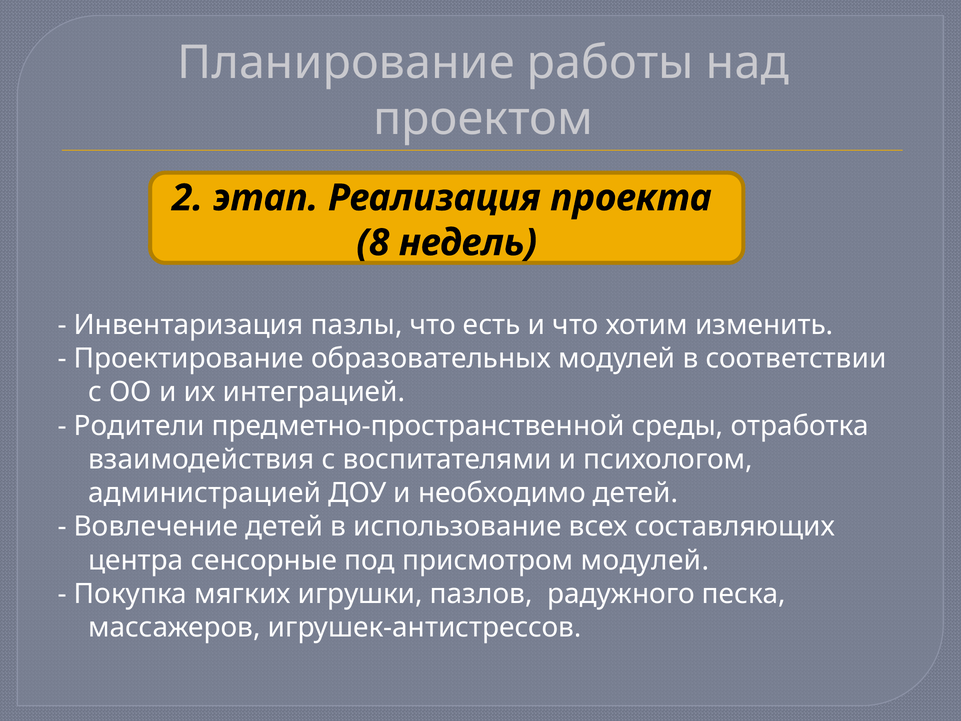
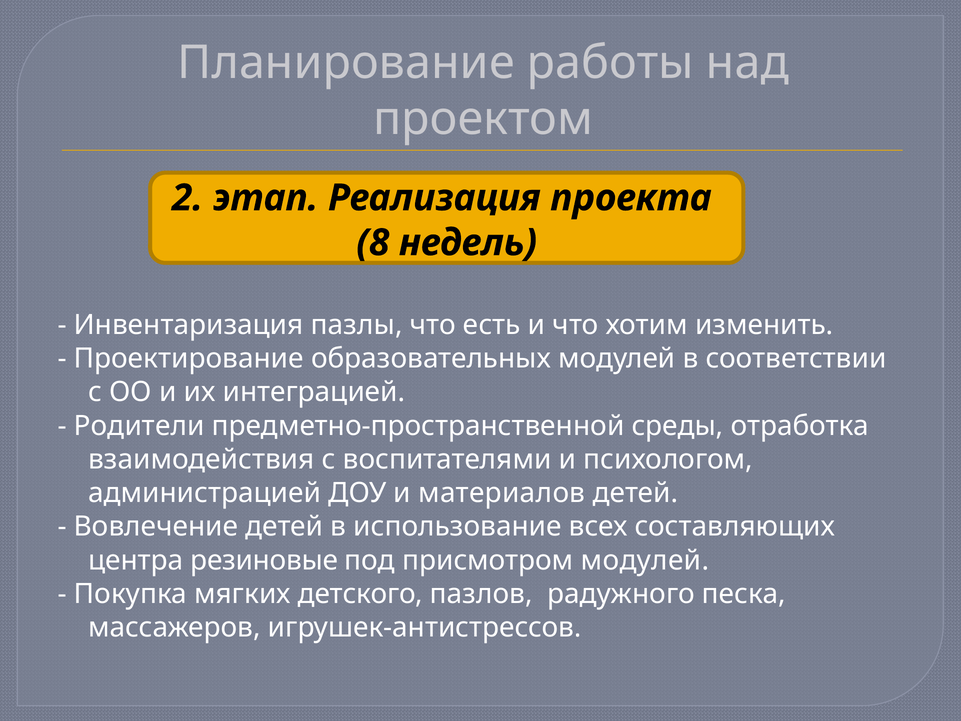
необходимо: необходимо -> материалов (502, 493)
сенсорные: сенсорные -> резиновые (264, 560)
игрушки: игрушки -> детского (360, 594)
